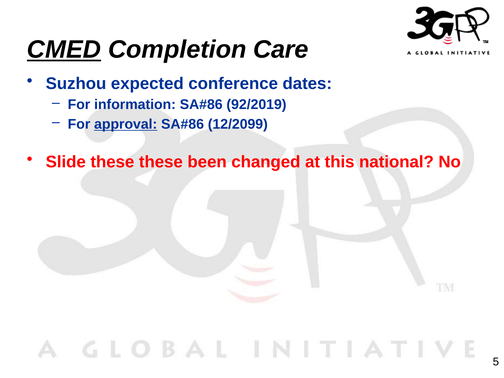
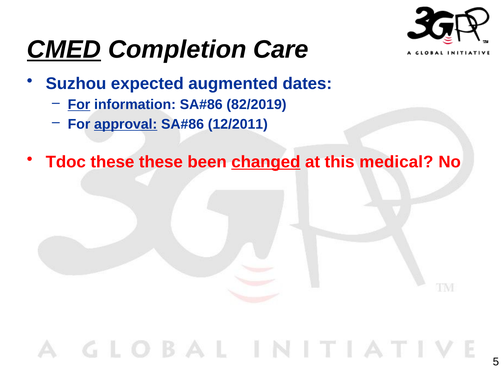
conference: conference -> augmented (233, 84)
For underline: none -> present (79, 105)
92/2019: 92/2019 -> 82/2019 (256, 105)
12/2099: 12/2099 -> 12/2011 (238, 124)
Slide: Slide -> Tdoc (66, 162)
changed underline: none -> present (266, 162)
national: national -> medical (396, 162)
